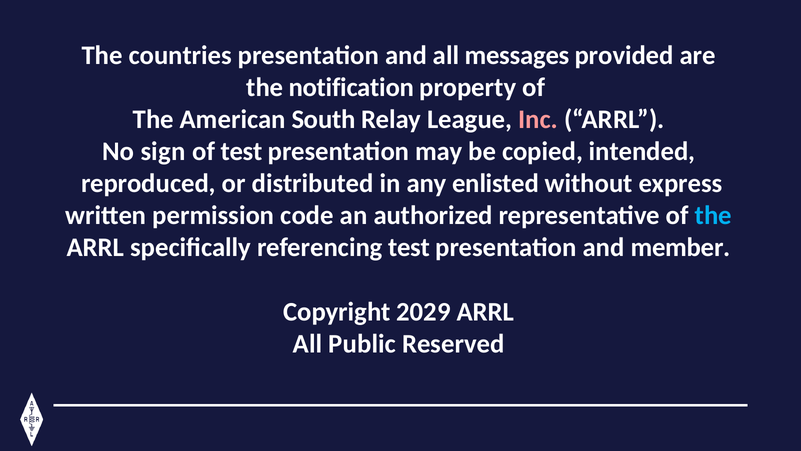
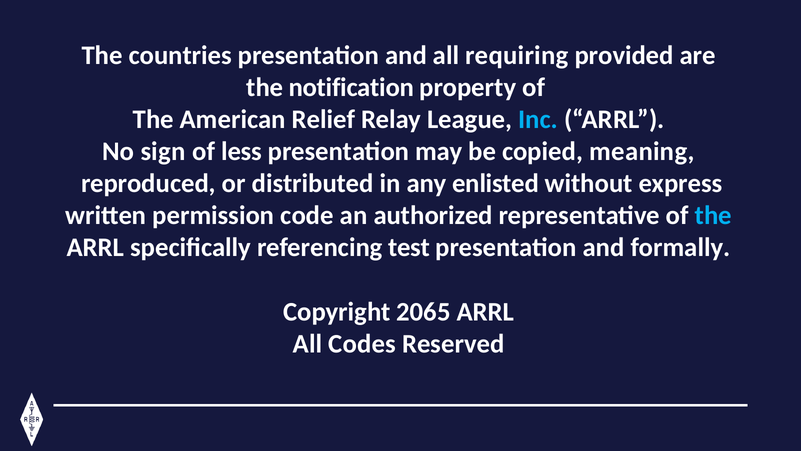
messages: messages -> requiring (517, 55)
South: South -> Relief (323, 119)
Inc colour: pink -> light blue (538, 119)
of test: test -> less (242, 151)
intended: intended -> meaning (642, 151)
member: member -> formally (680, 247)
2029: 2029 -> 2065 (423, 311)
Public: Public -> Codes (362, 344)
